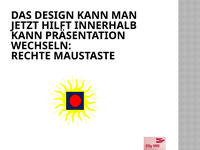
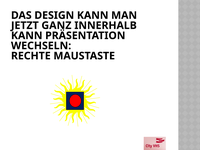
HILFT: HILFT -> GANZ (56, 25)
